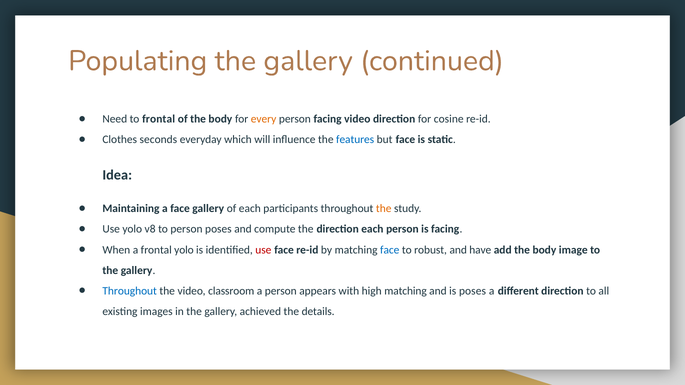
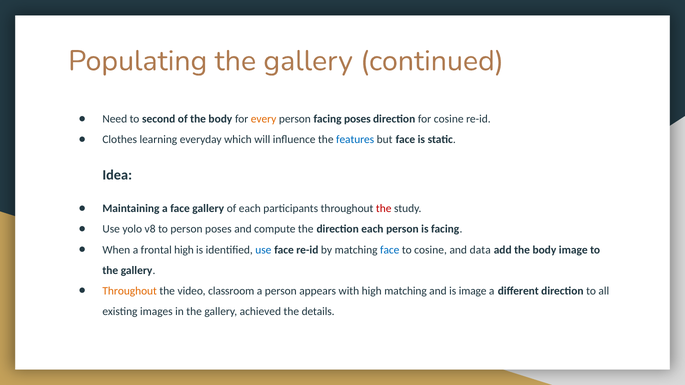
to frontal: frontal -> second (159, 119)
facing video: video -> poses (357, 119)
seconds: seconds -> learning (158, 140)
the colour: orange -> red (384, 209)
frontal yolo: yolo -> high (184, 250)
use colour: red -> blue (263, 250)
to robust: robust -> cosine (431, 250)
have: have -> data (480, 250)
Throughout colour: blue -> orange (130, 291)
is poses: poses -> image (473, 291)
